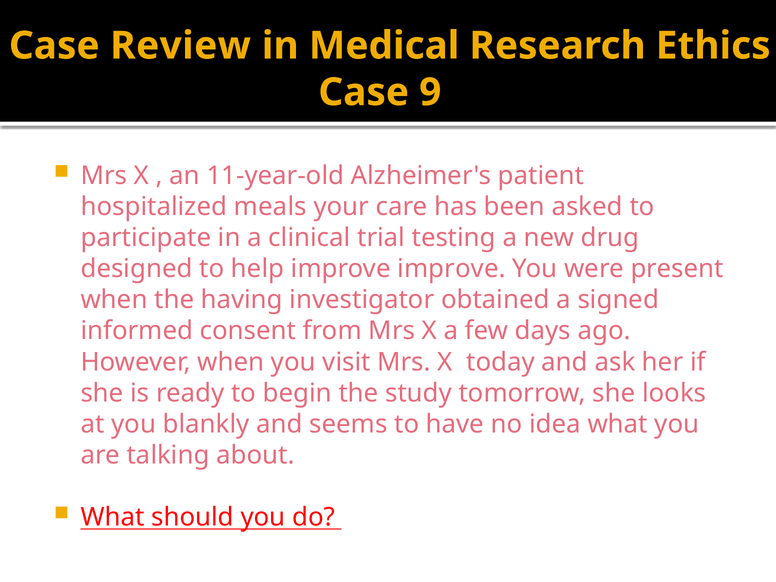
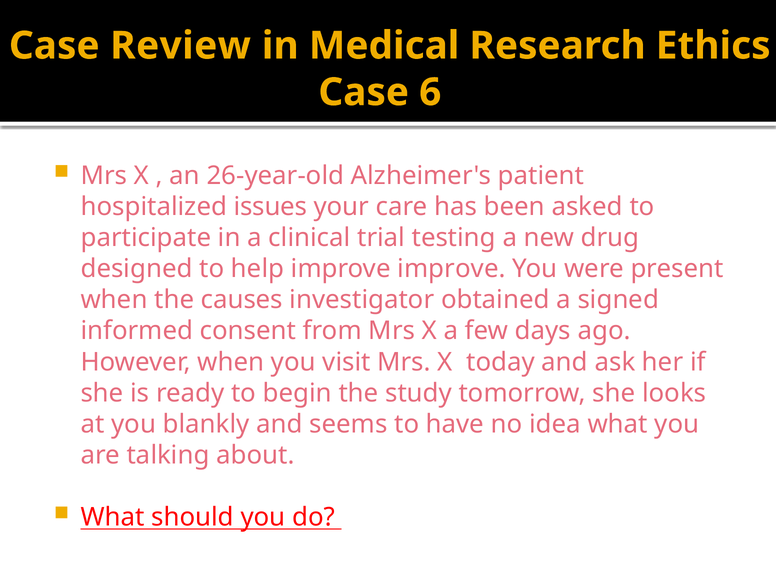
9: 9 -> 6 (430, 92)
11-year-old: 11-year-old -> 26-year-old (275, 176)
meals: meals -> issues (270, 207)
having: having -> causes (242, 300)
